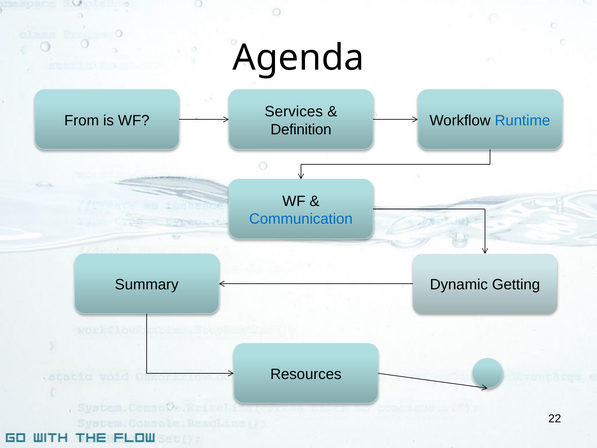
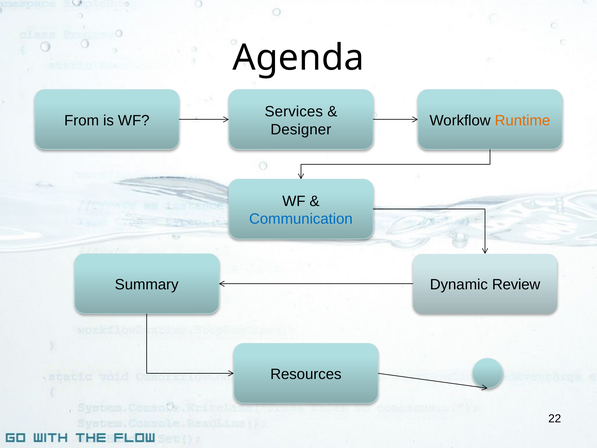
Runtime colour: blue -> orange (522, 120)
Definition: Definition -> Designer (301, 129)
Getting: Getting -> Review (516, 285)
